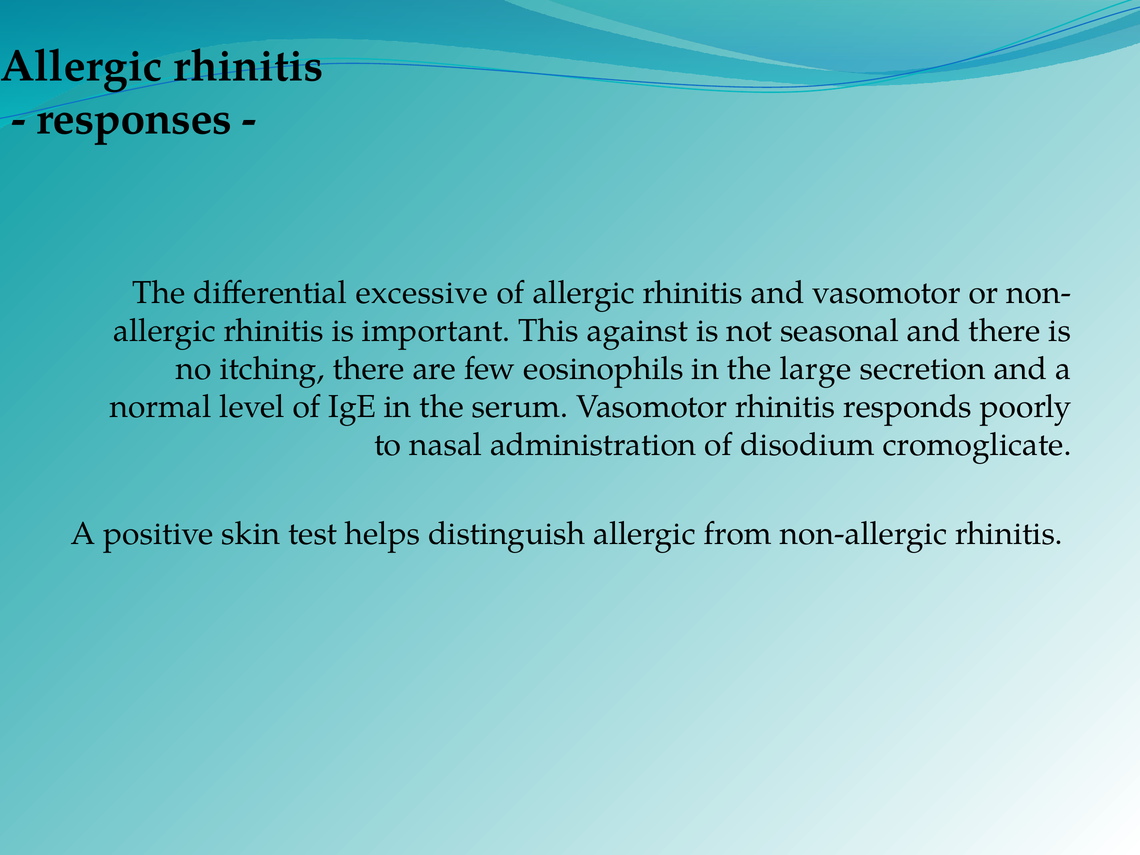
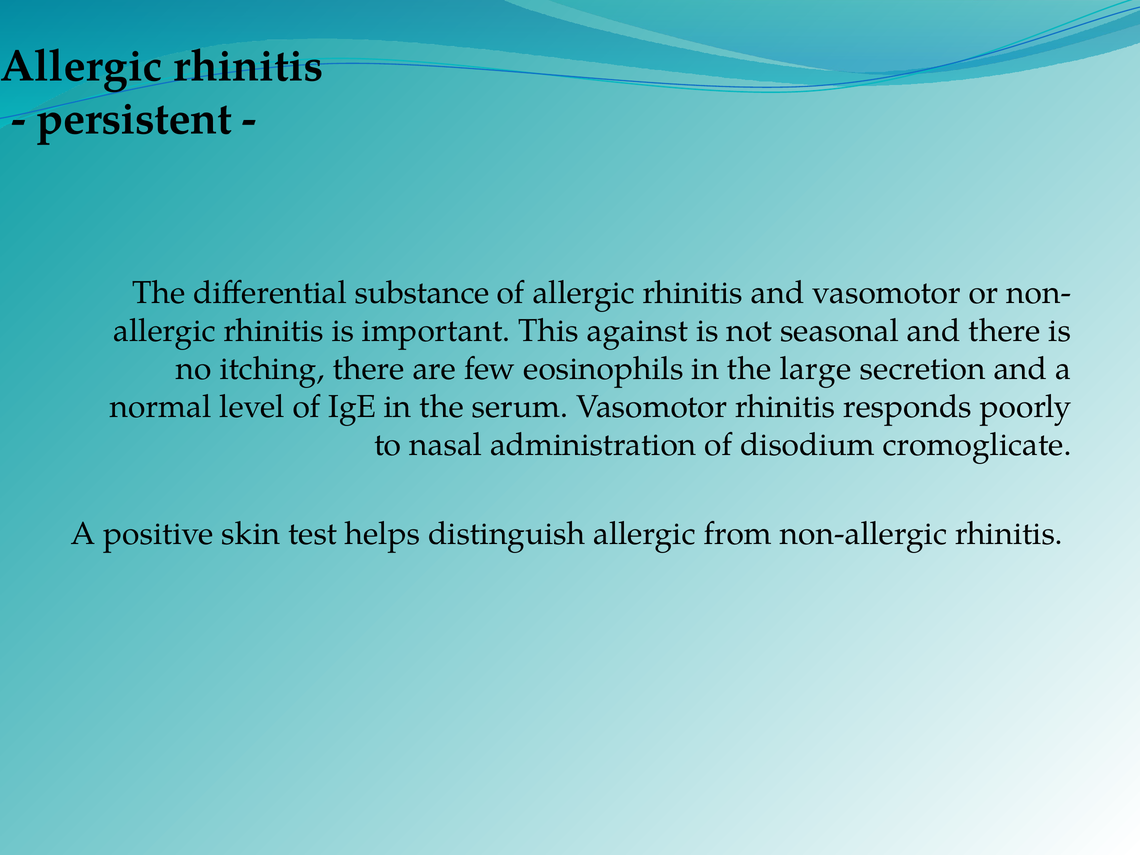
responses: responses -> persistent (134, 119)
excessive: excessive -> substance (422, 293)
